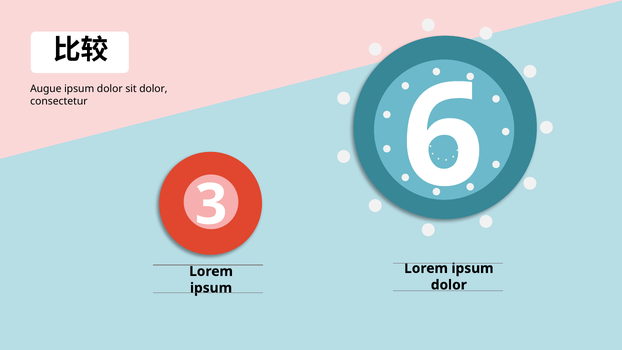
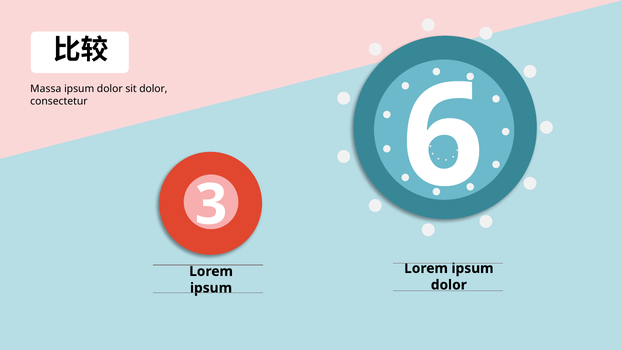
Augue: Augue -> Massa (46, 89)
